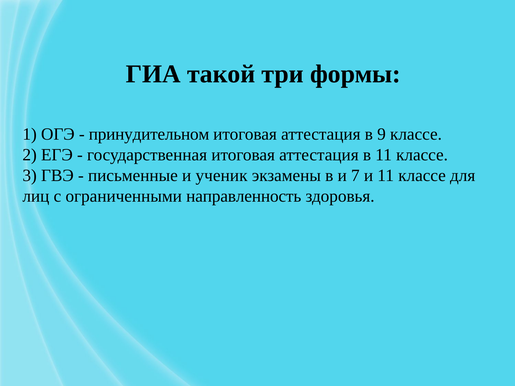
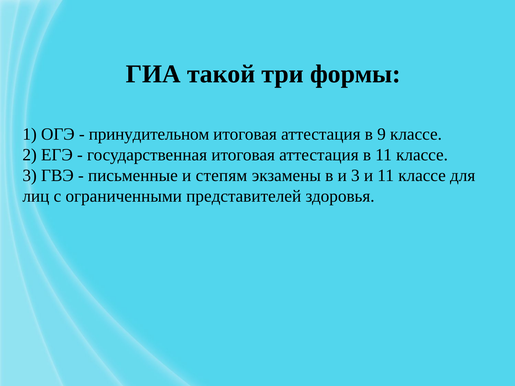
ученик: ученик -> степям (221, 176)
и 7: 7 -> 3 (355, 176)
направленность: направленность -> представителей (244, 196)
